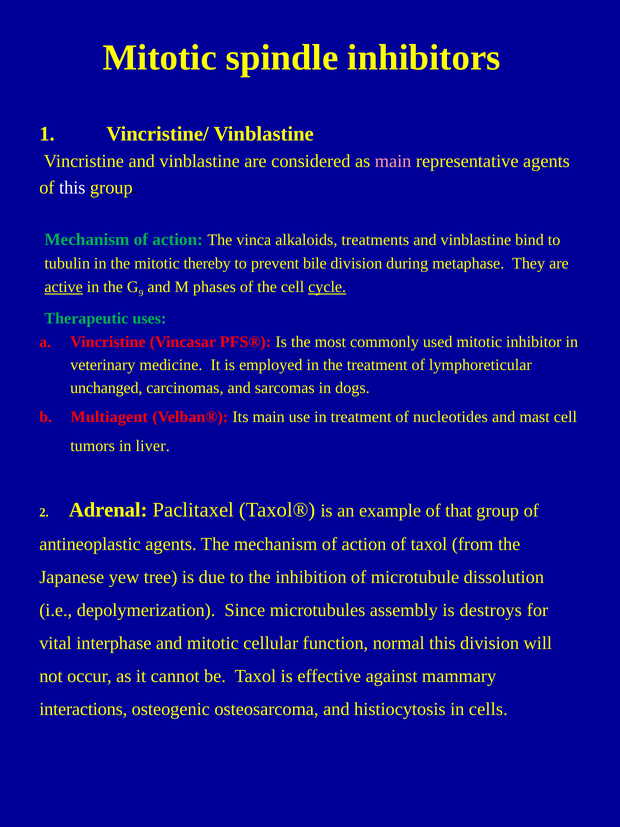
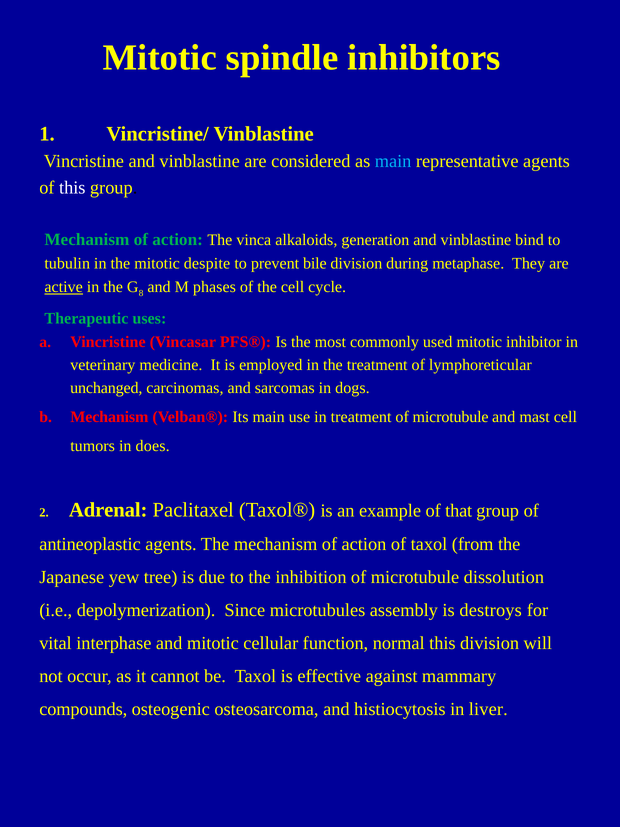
main colour: pink -> light blue (393, 161)
treatments: treatments -> generation (375, 240)
thereby: thereby -> despite (207, 263)
9: 9 -> 8 (141, 293)
cycle underline: present -> none (327, 287)
Multiagent: Multiagent -> Mechanism (109, 417)
treatment of nucleotides: nucleotides -> microtubule (451, 417)
liver: liver -> does (153, 446)
interactions: interactions -> compounds (83, 709)
cells: cells -> liver (488, 709)
